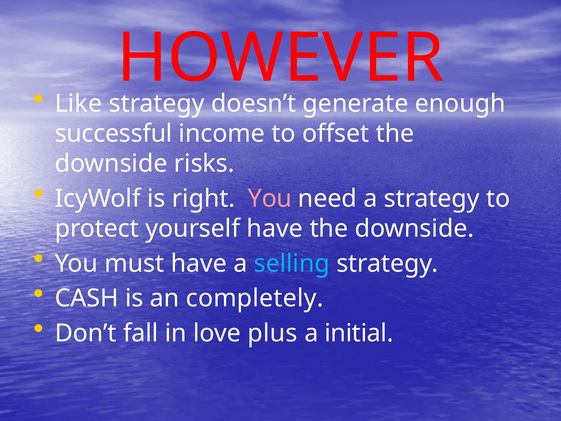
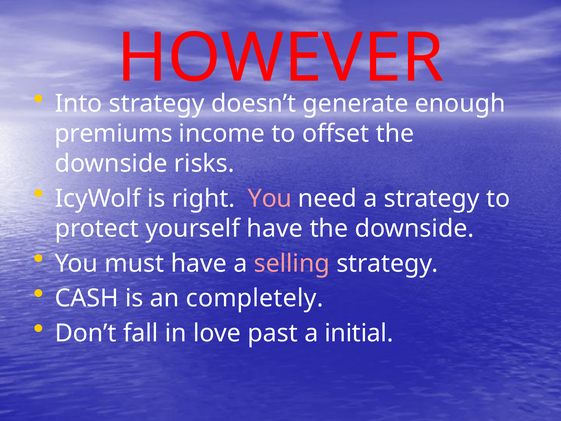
Like: Like -> Into (79, 104)
successful: successful -> premiums (114, 134)
selling colour: light blue -> pink (292, 263)
plus: plus -> past (273, 333)
